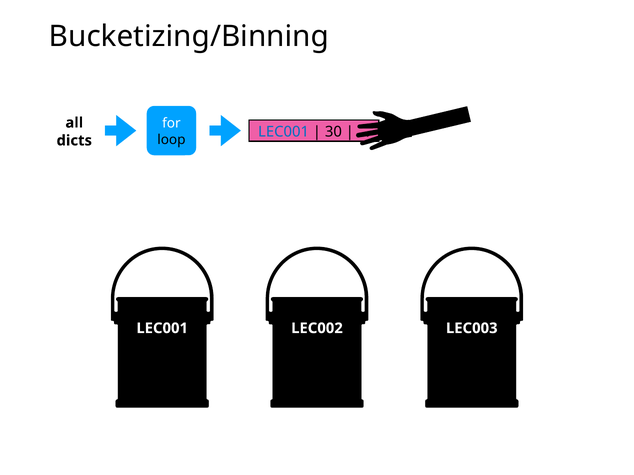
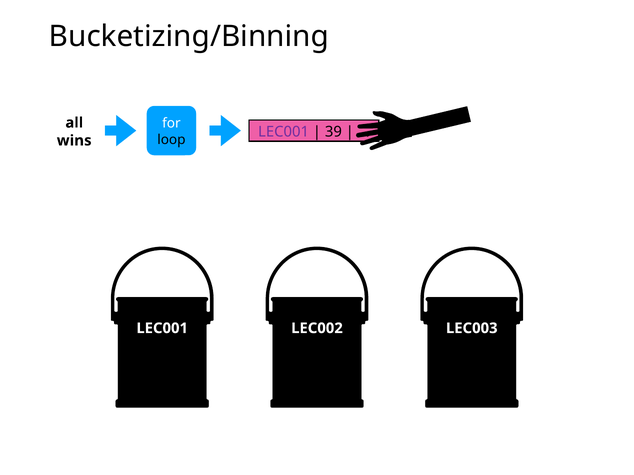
LEC001 colour: blue -> purple (284, 132)
30: 30 -> 39 (333, 132)
dicts: dicts -> wins (74, 141)
